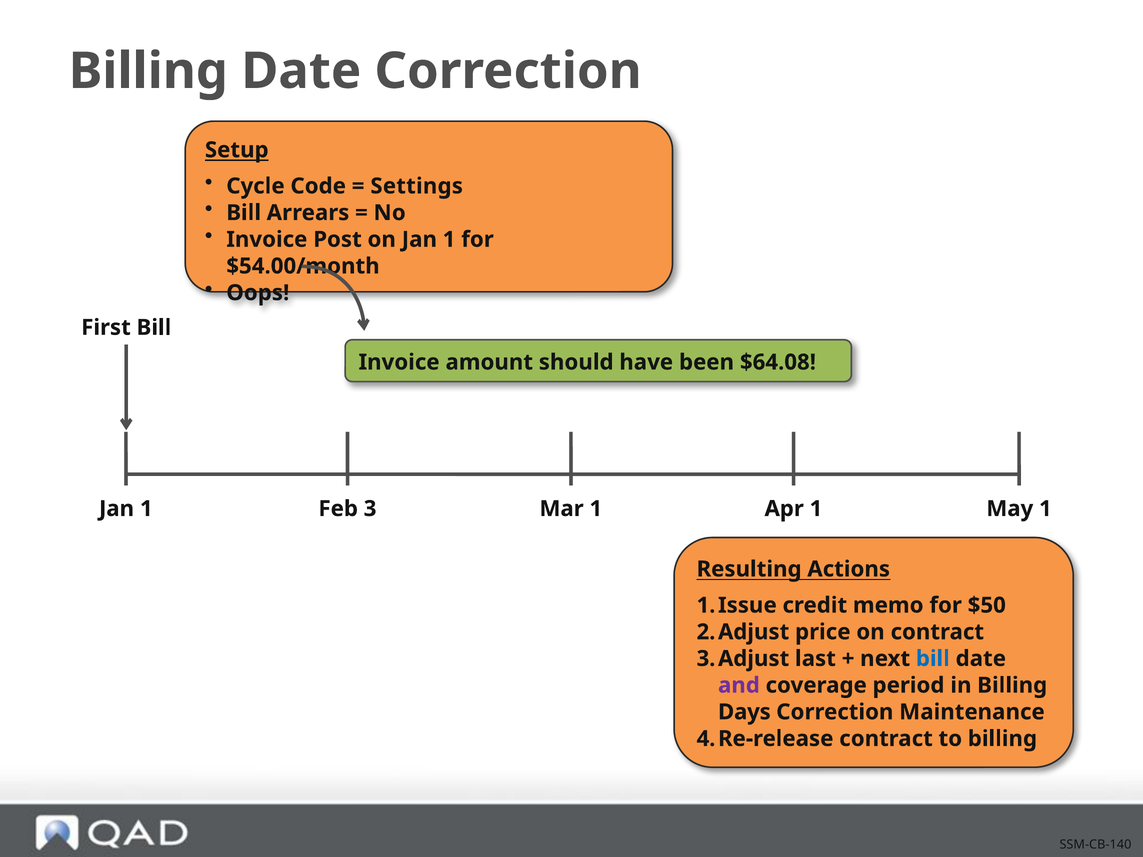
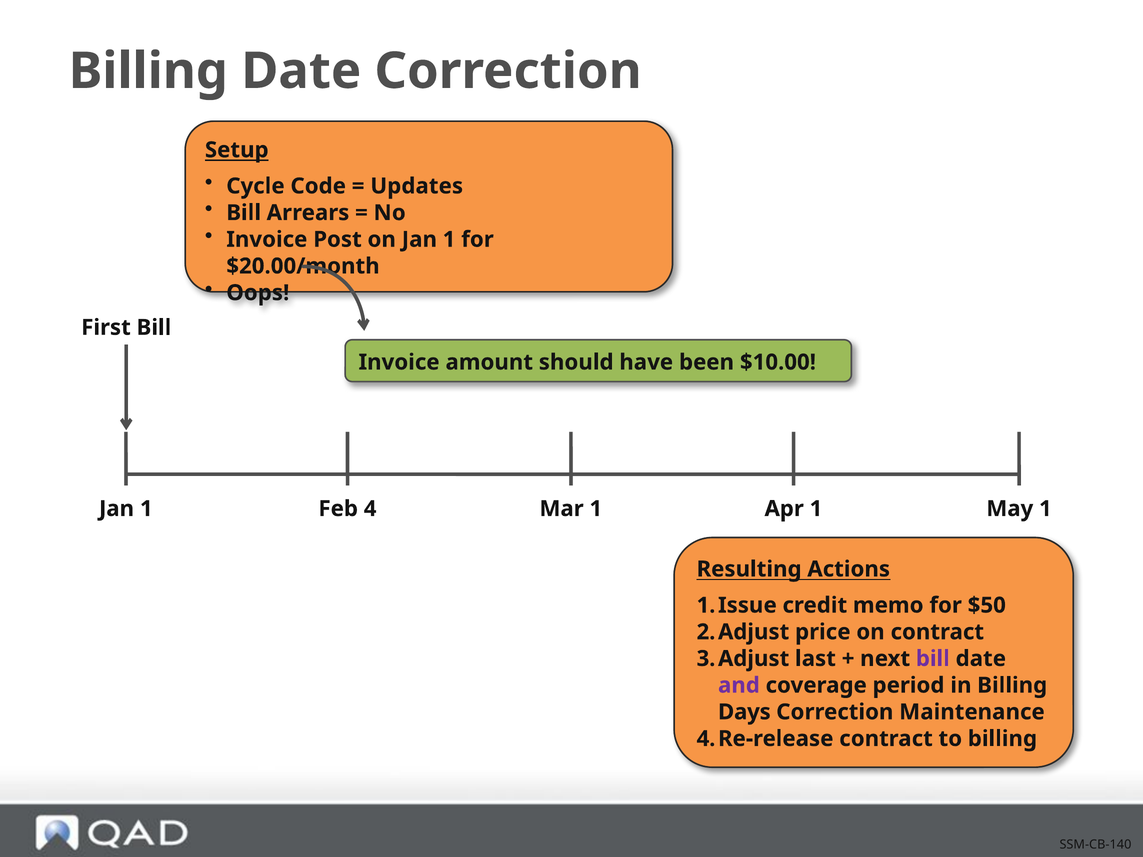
Settings: Settings -> Updates (417, 186)
$54.00/month: $54.00/month -> $20.00/month (303, 266)
$64.08: $64.08 -> $10.00 (778, 362)
3: 3 -> 4 (370, 509)
bill colour: blue -> purple (933, 659)
